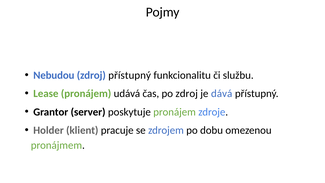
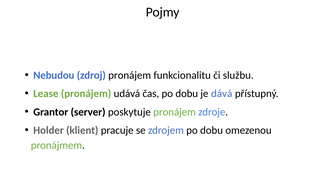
zdroj přístupný: přístupný -> pronájem (130, 75)
čas po zdroj: zdroj -> dobu (187, 94)
